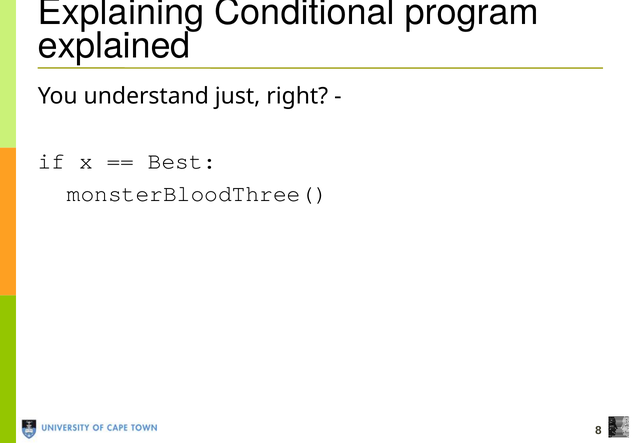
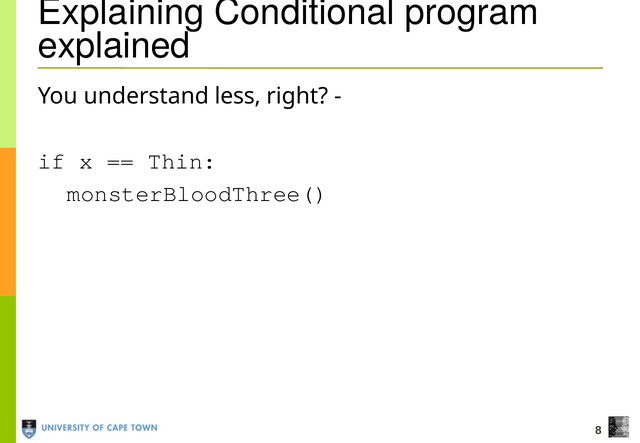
just: just -> less (238, 96)
Best: Best -> Thin (182, 161)
